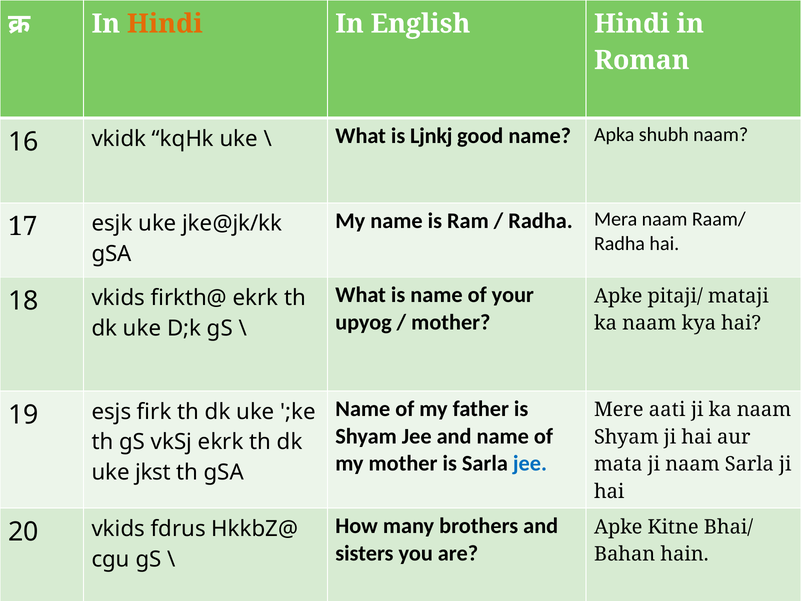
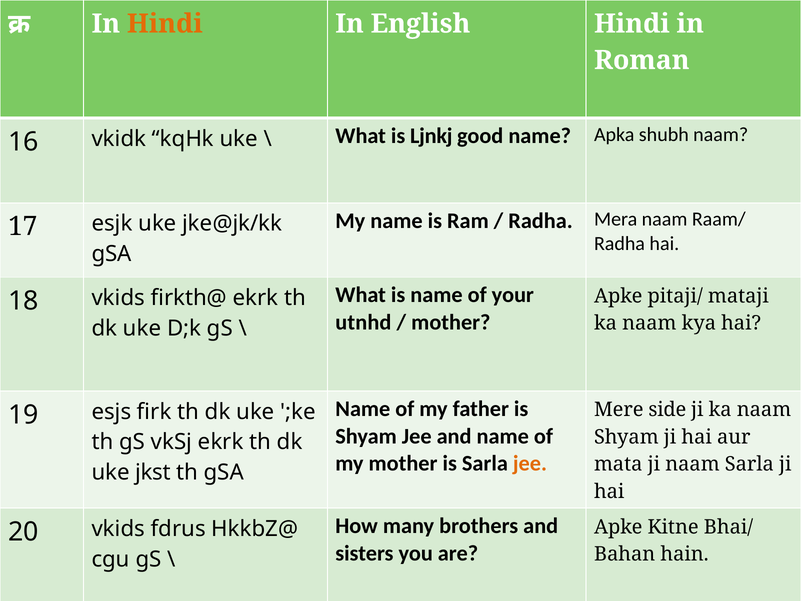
upyog: upyog -> utnhd (363, 322)
aati: aati -> side (667, 410)
jee colour: blue -> orange (530, 463)
